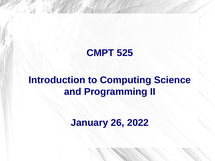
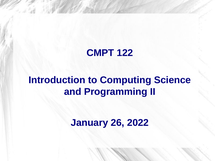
525: 525 -> 122 (125, 53)
